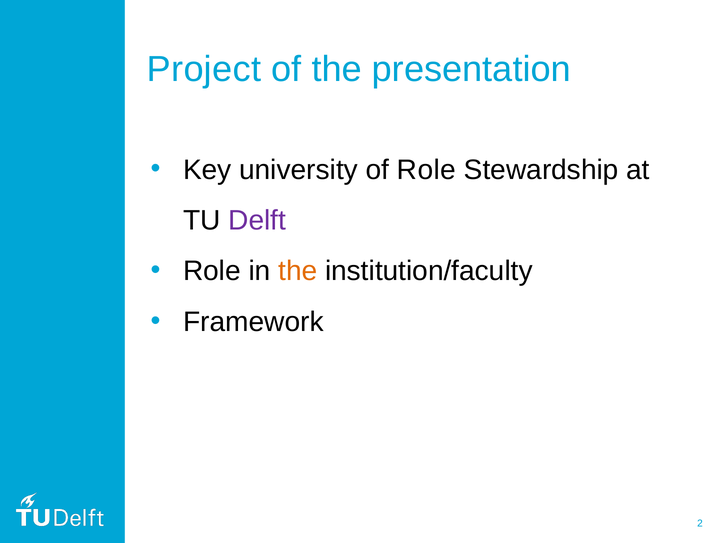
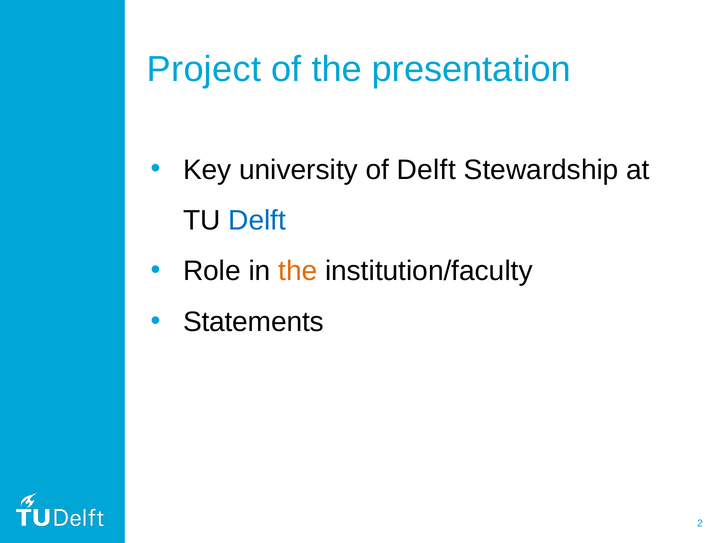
of Role: Role -> Delft (426, 170)
Delft colour: purple -> blue (257, 220)
Framework: Framework -> Statements (253, 322)
